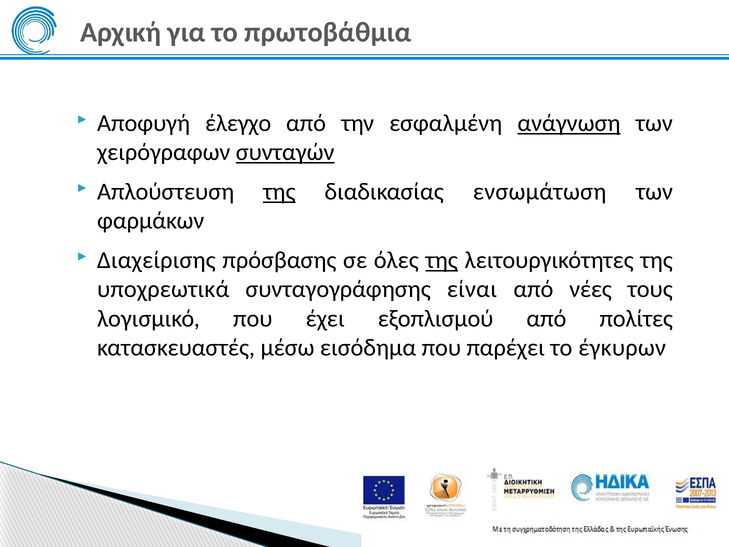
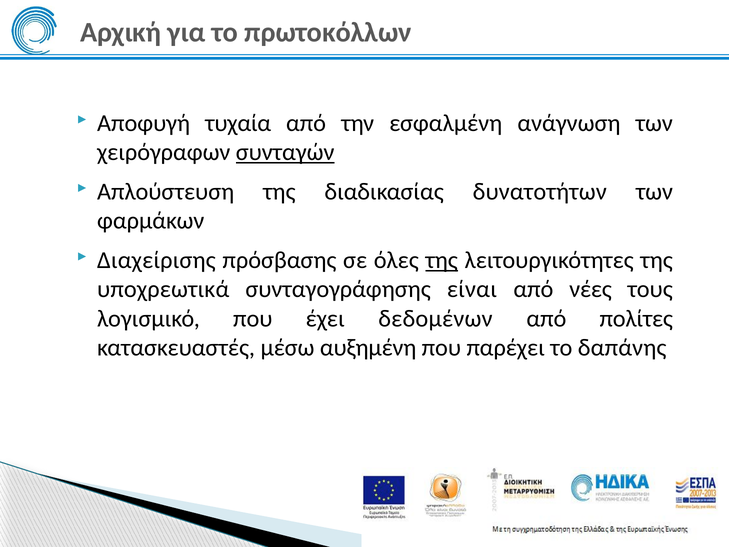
πρωτοβάθμια: πρωτοβάθμια -> πρωτοκόλλων (328, 32)
έλεγχο: έλεγχο -> τυχαία (238, 123)
ανάγνωση underline: present -> none (569, 123)
της underline: present -> none (279, 192)
ενσωμάτωση: ενσωμάτωση -> δυνατοτήτων (540, 192)
εξοπλισμού: εξοπλισμού -> δεδομένων (435, 318)
εισόδημα: εισόδημα -> αυξημένη (368, 348)
έγκυρων: έγκυρων -> δαπάνης (622, 348)
